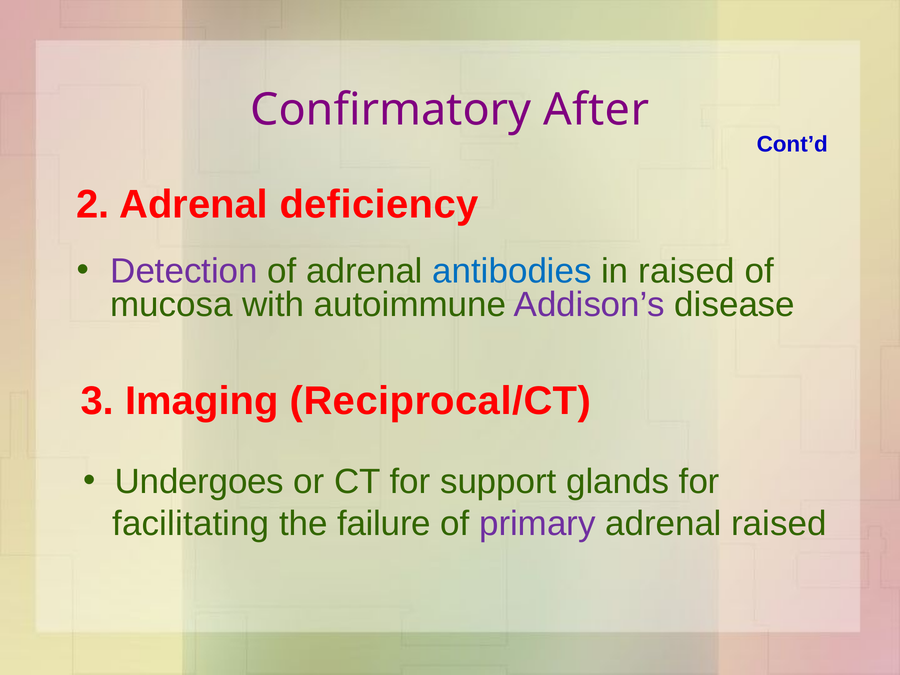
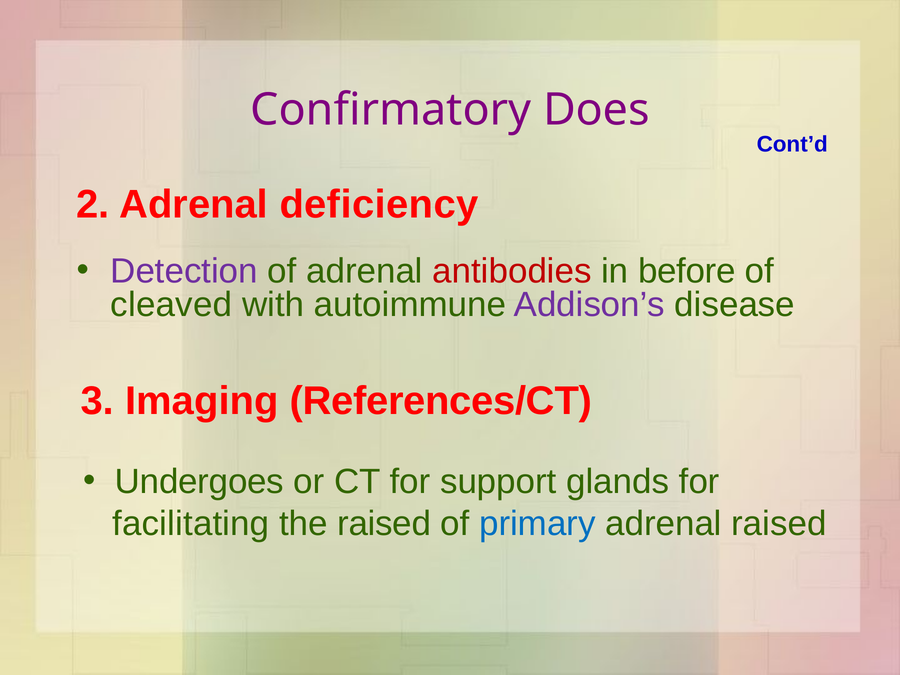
After: After -> Does (596, 110)
antibodies colour: blue -> red (512, 271)
in raised: raised -> before (687, 271)
mucosa: mucosa -> cleaved (171, 305)
Reciprocal/CT: Reciprocal/CT -> References/CT (441, 401)
the failure: failure -> raised (384, 524)
primary colour: purple -> blue (537, 524)
